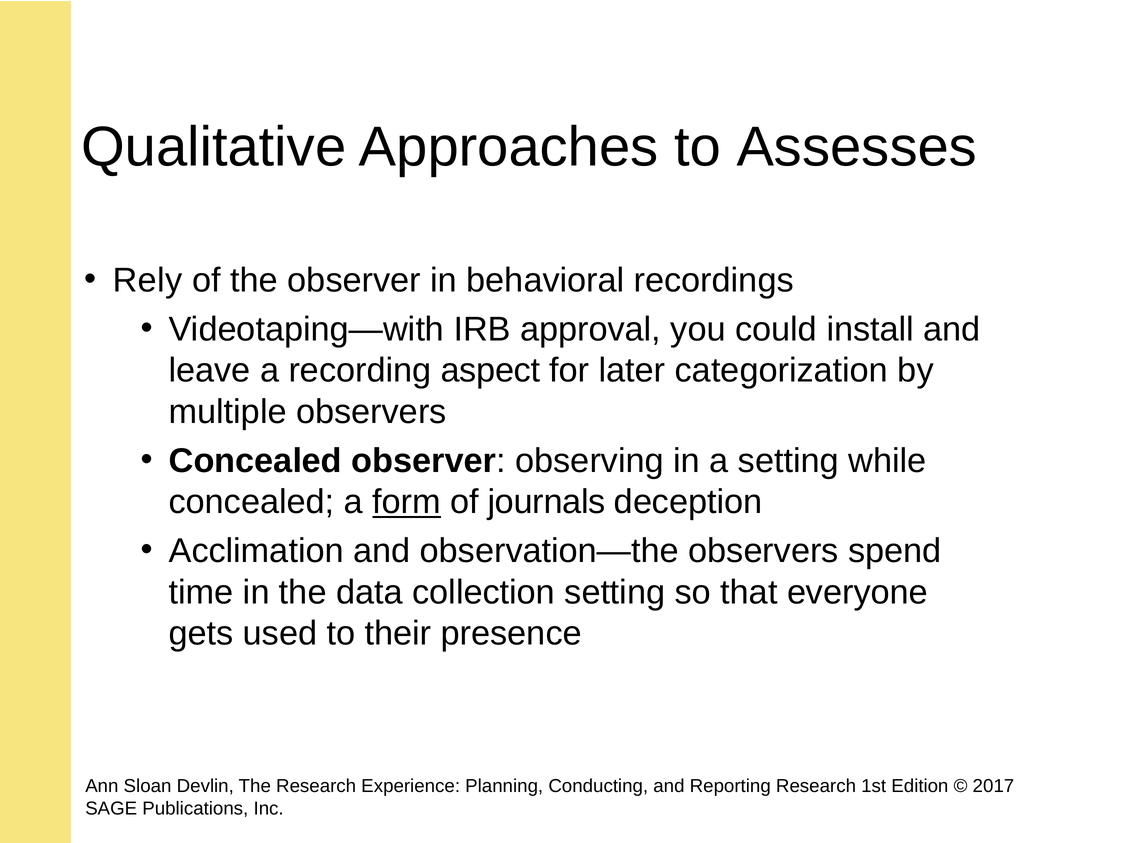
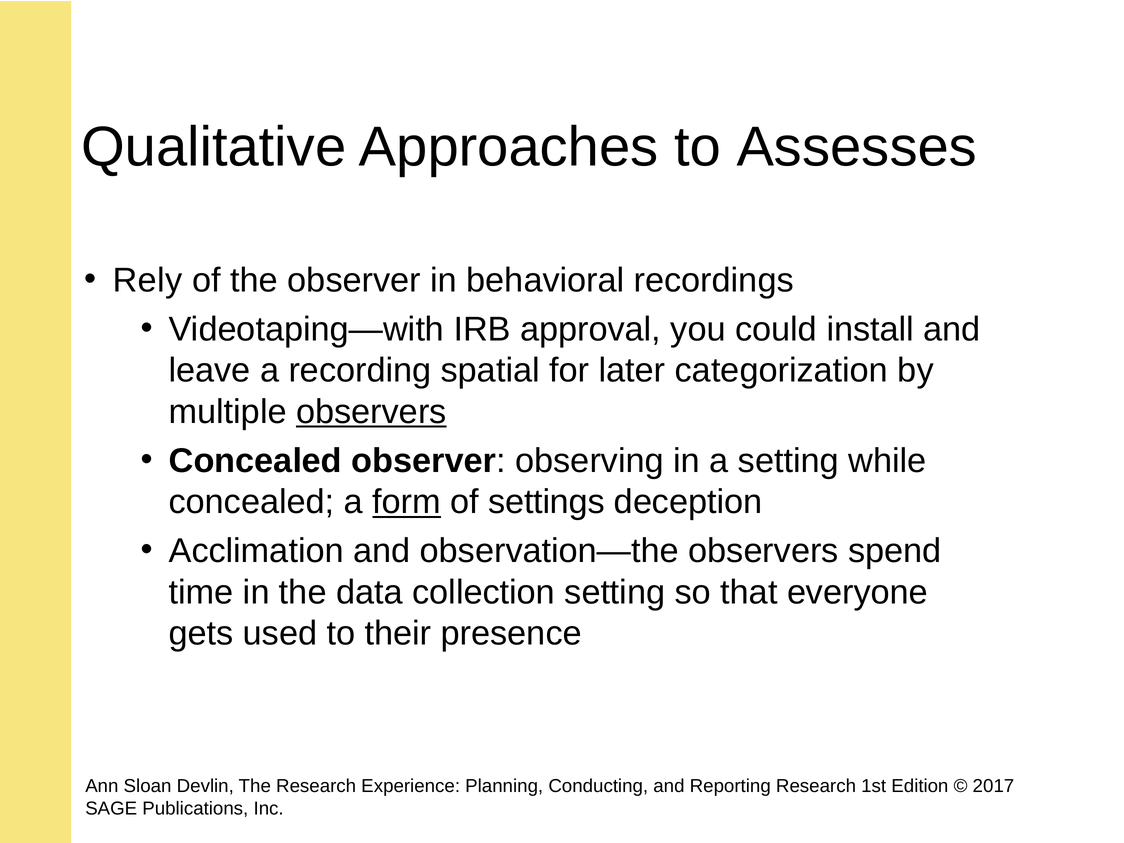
aspect: aspect -> spatial (490, 371)
observers underline: none -> present (371, 412)
journals: journals -> settings (547, 502)
